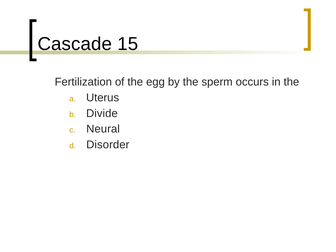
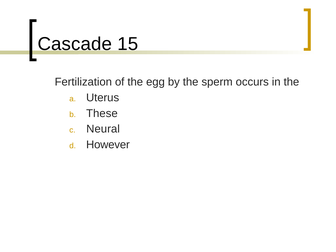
Divide: Divide -> These (102, 113)
Disorder: Disorder -> However (108, 145)
